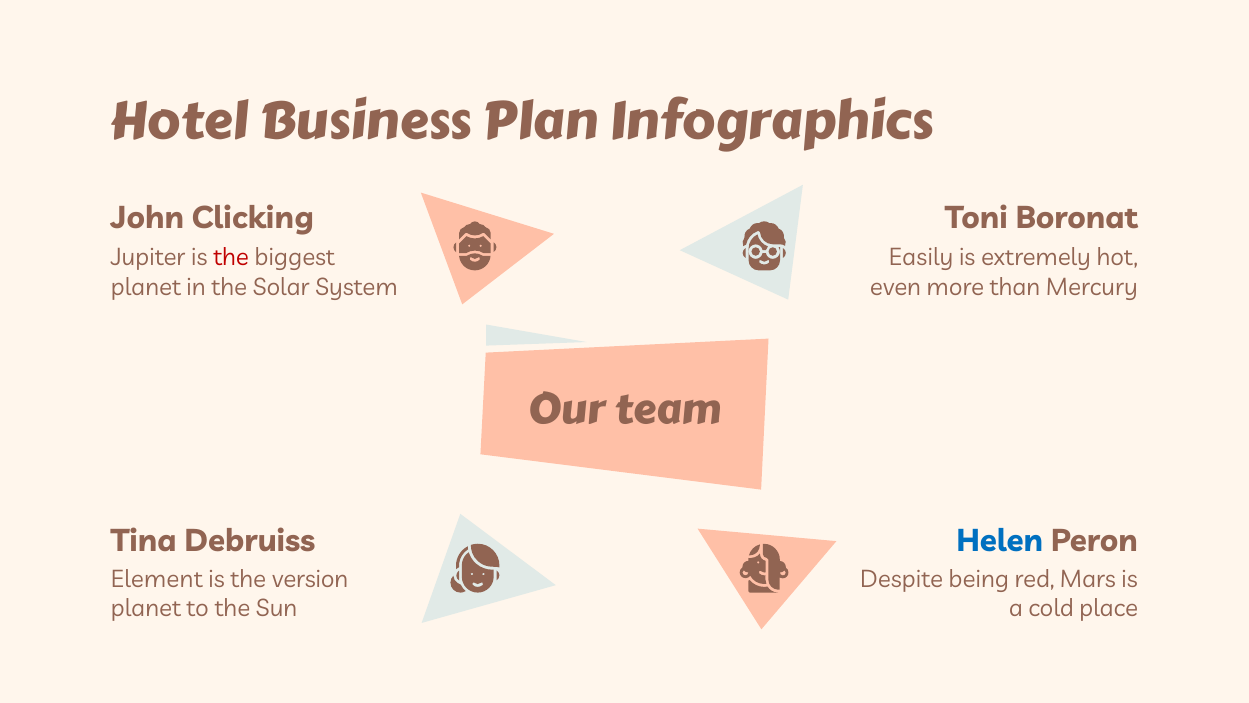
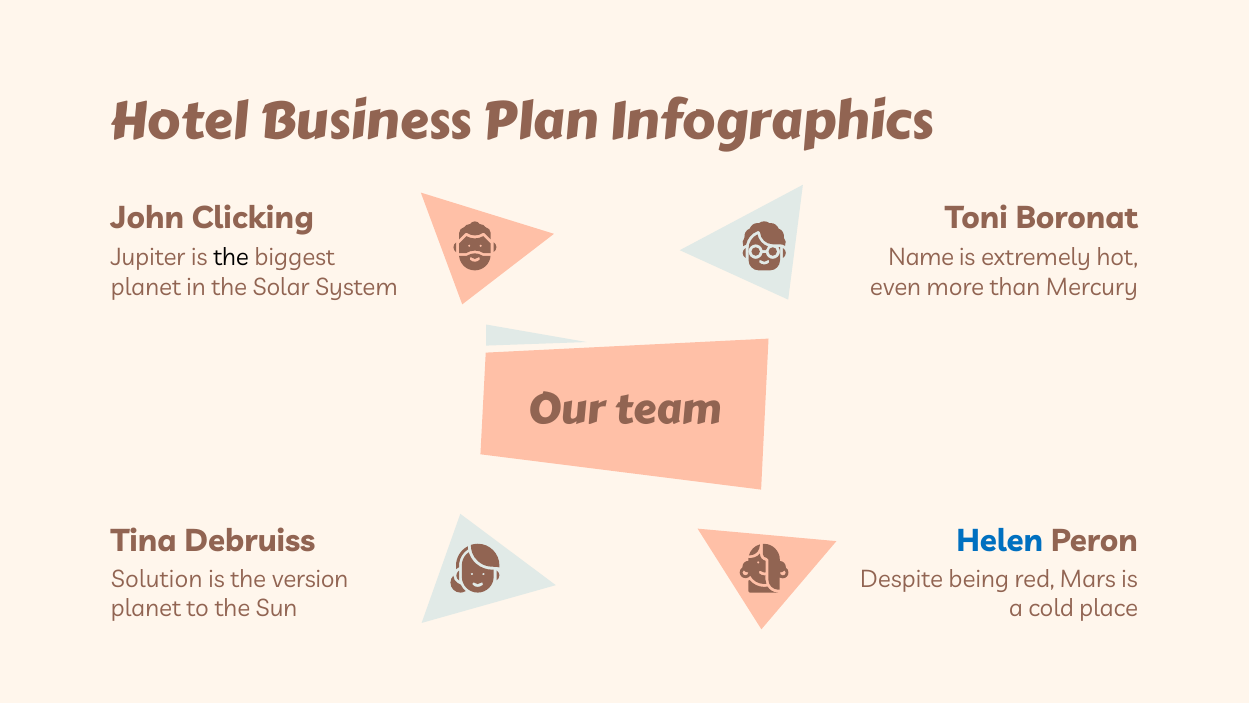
the colour: red -> black (231, 258)
Easily: Easily -> Name (921, 258)
Element: Element -> Solution (157, 579)
